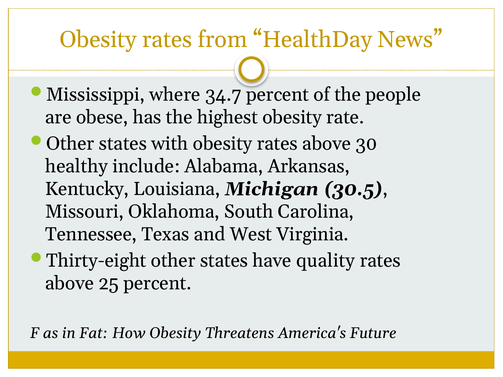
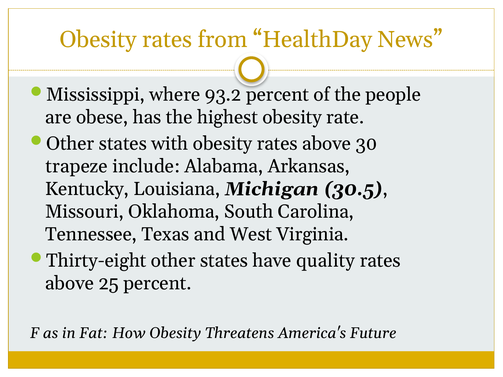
34.7: 34.7 -> 93.2 (223, 95)
healthy: healthy -> trapeze (77, 167)
